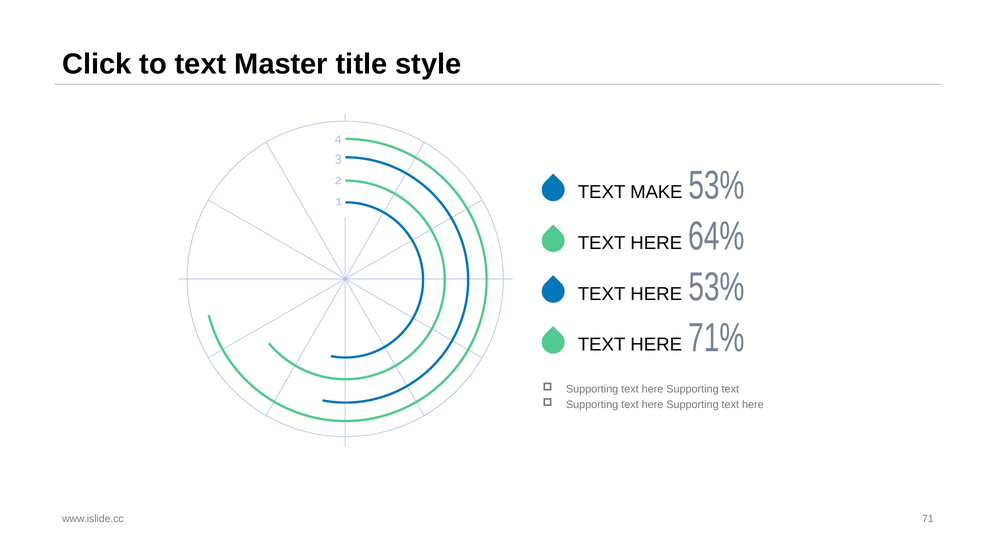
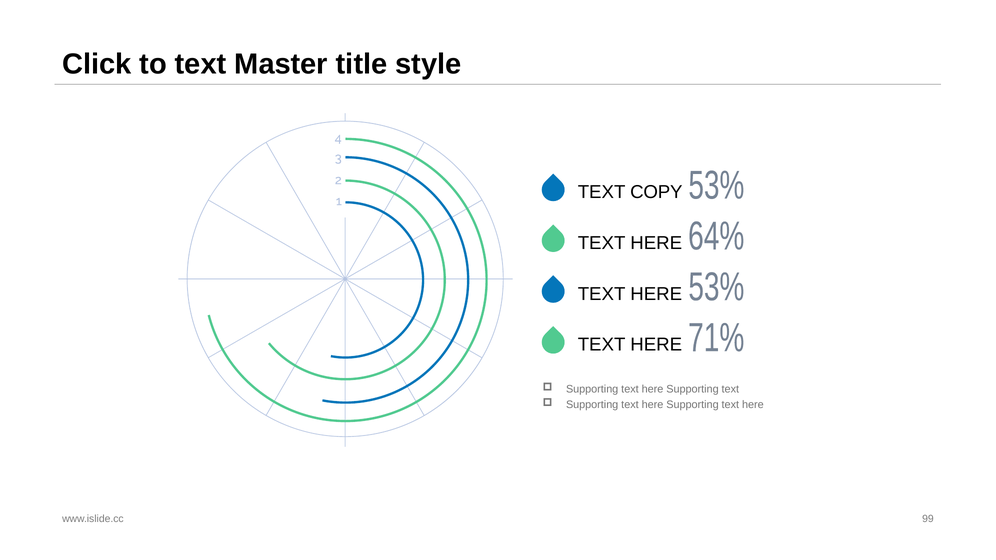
MAKE: MAKE -> COPY (656, 192)
71: 71 -> 99 (928, 519)
